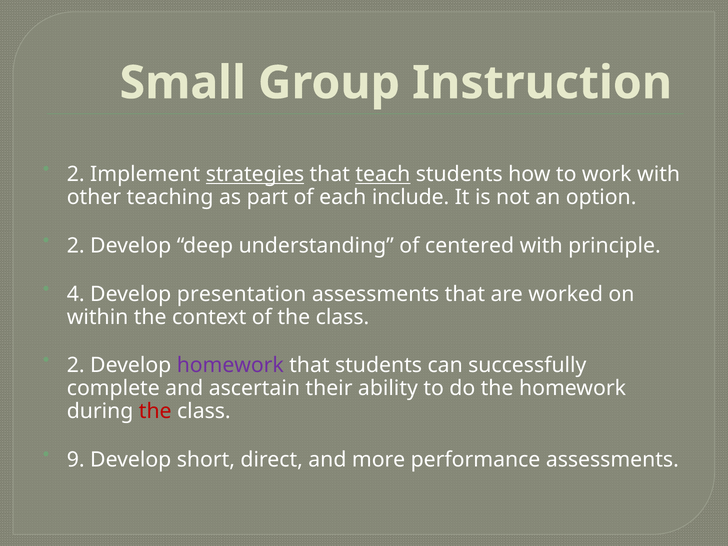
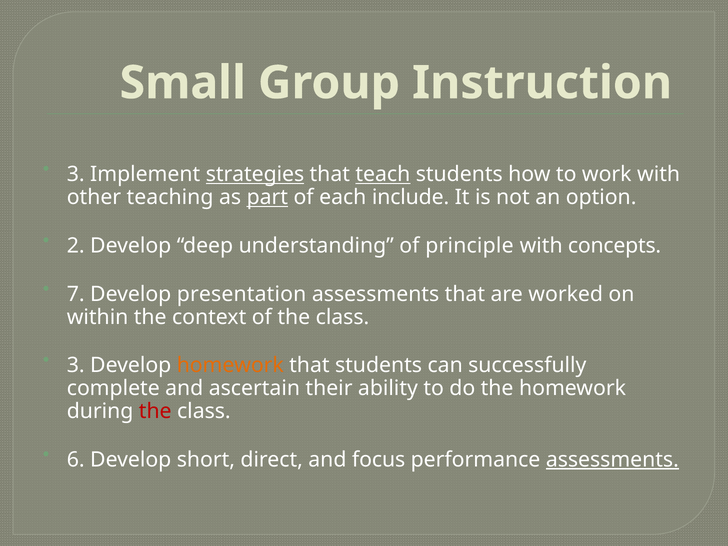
2: 2 -> 3 (76, 174)
part underline: none -> present (267, 197)
centered: centered -> principle (469, 246)
principle: principle -> concepts (615, 246)
4: 4 -> 7 (76, 294)
2: 2 -> 3 (76, 365)
homework colour: purple -> orange (230, 365)
9: 9 -> 6 (76, 460)
more: more -> focus (379, 460)
assessments underline: none -> present (612, 460)
